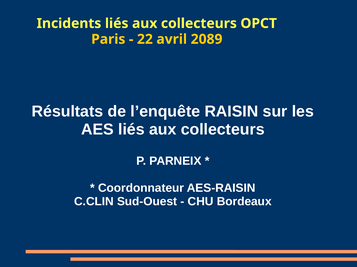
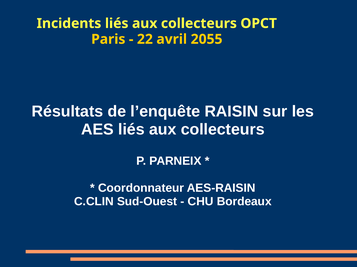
2089: 2089 -> 2055 (207, 39)
